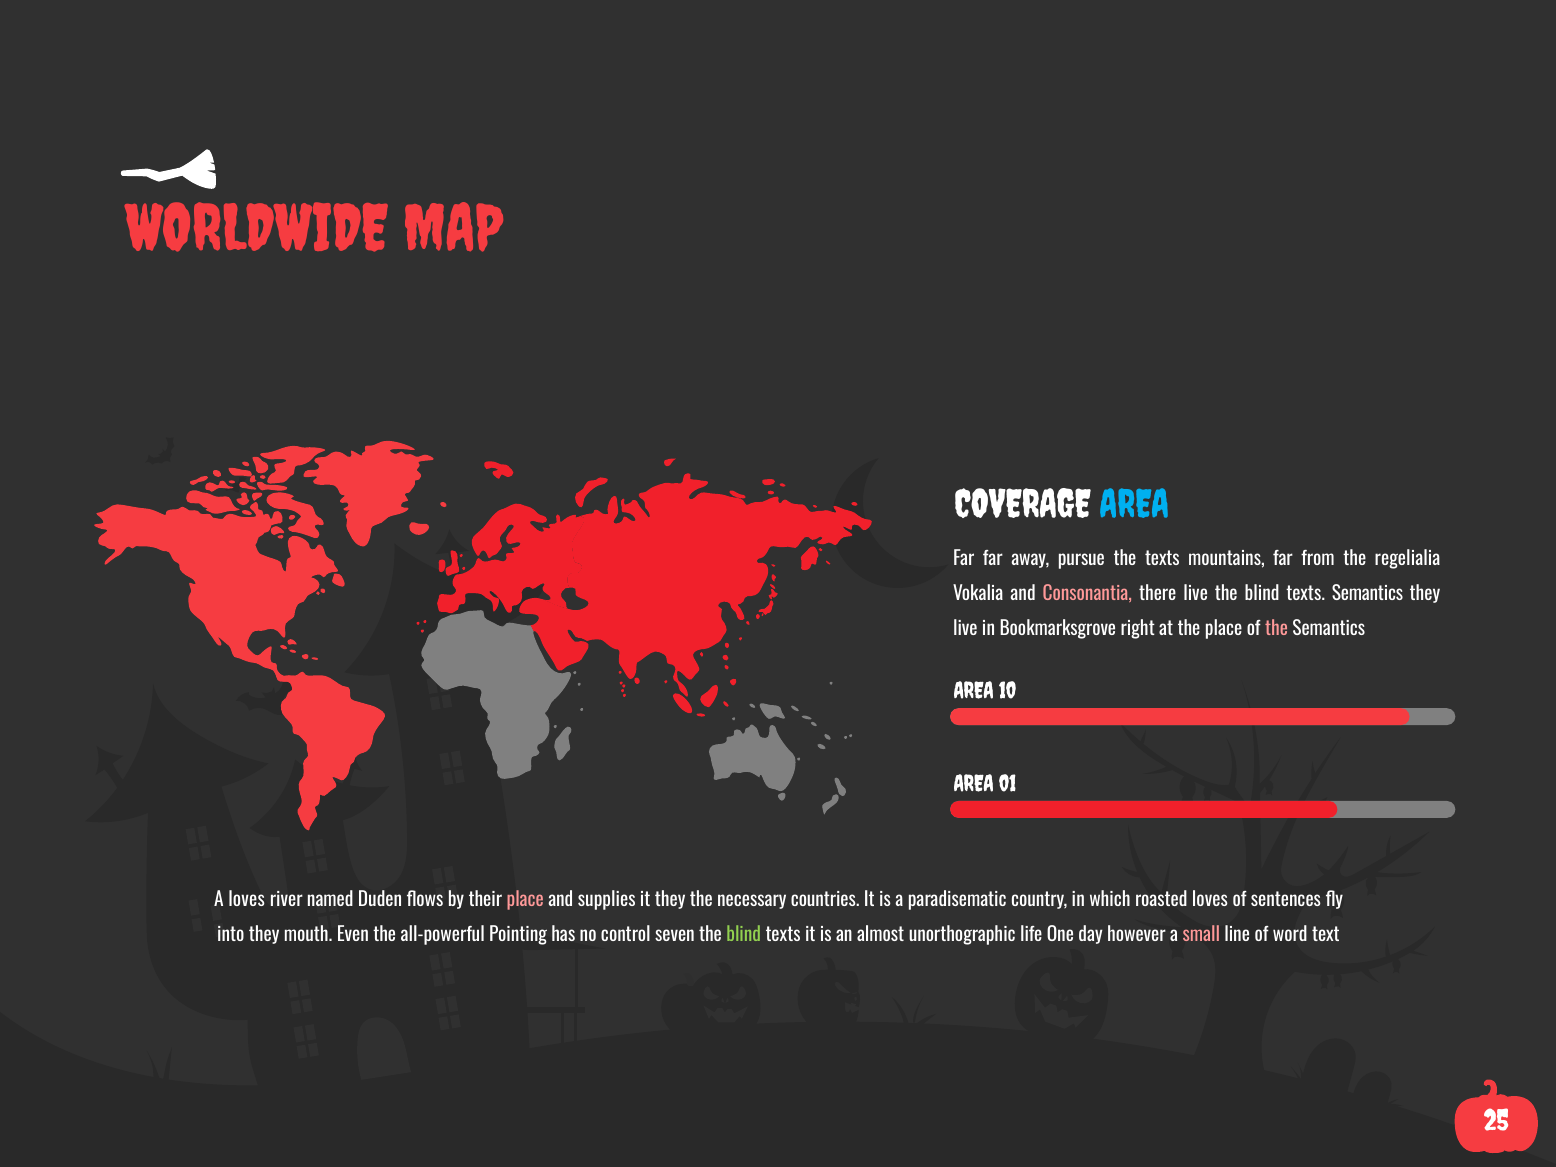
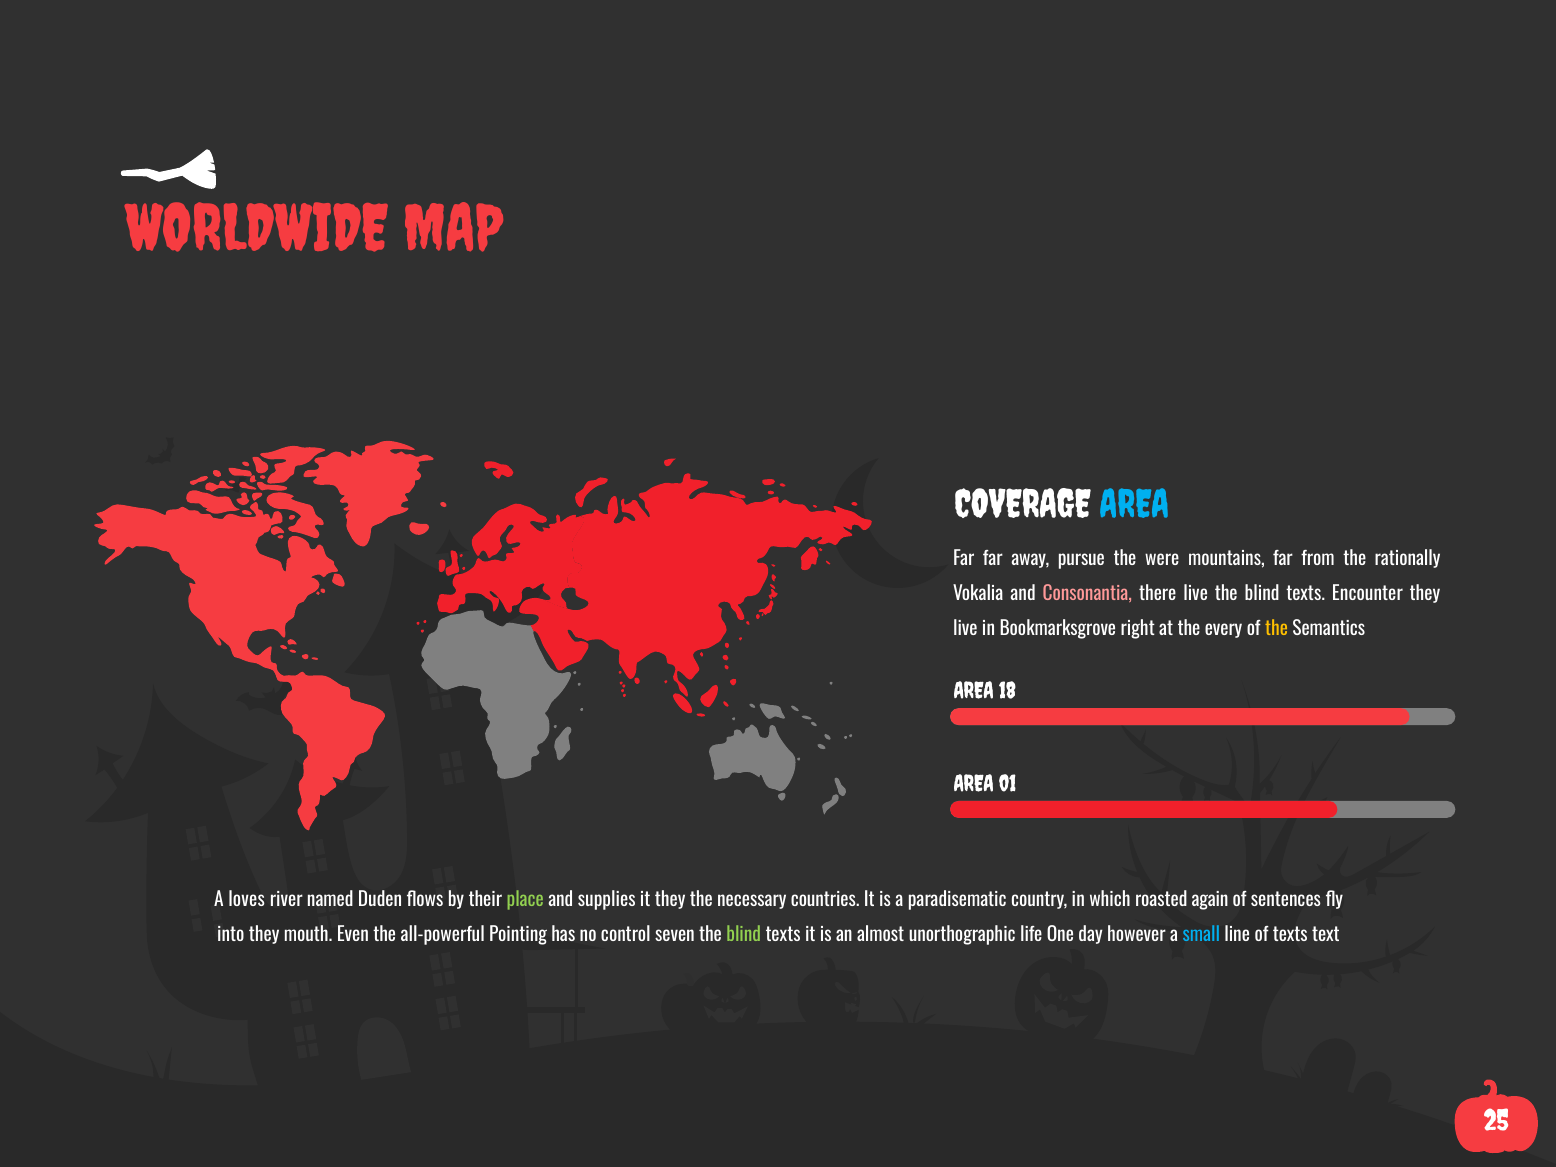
the texts: texts -> were (1162, 559)
regelialia: regelialia -> rationally (1408, 559)
texts Semantics: Semantics -> Encounter (1367, 594)
the place: place -> every (1224, 629)
the colour: pink -> yellow (1277, 629)
10: 10 -> 18 (1007, 691)
place colour: pink -> light green (525, 900)
roasted loves: loves -> again (1210, 900)
small colour: pink -> light blue (1201, 935)
of word: word -> texts (1290, 935)
